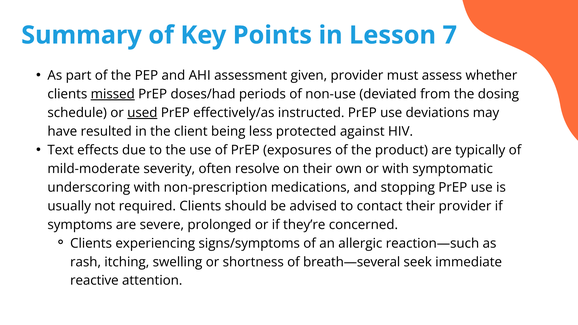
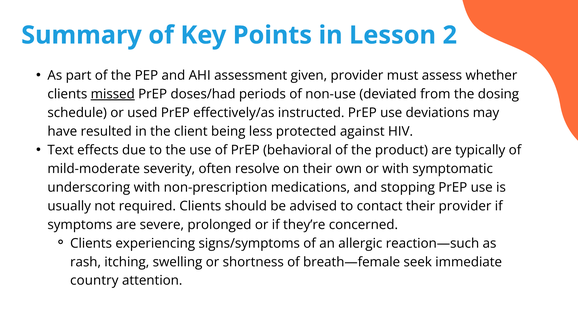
7: 7 -> 2 (450, 35)
used underline: present -> none (142, 113)
exposures: exposures -> behavioral (297, 150)
breath—several: breath—several -> breath—female (352, 262)
reactive: reactive -> country (94, 281)
